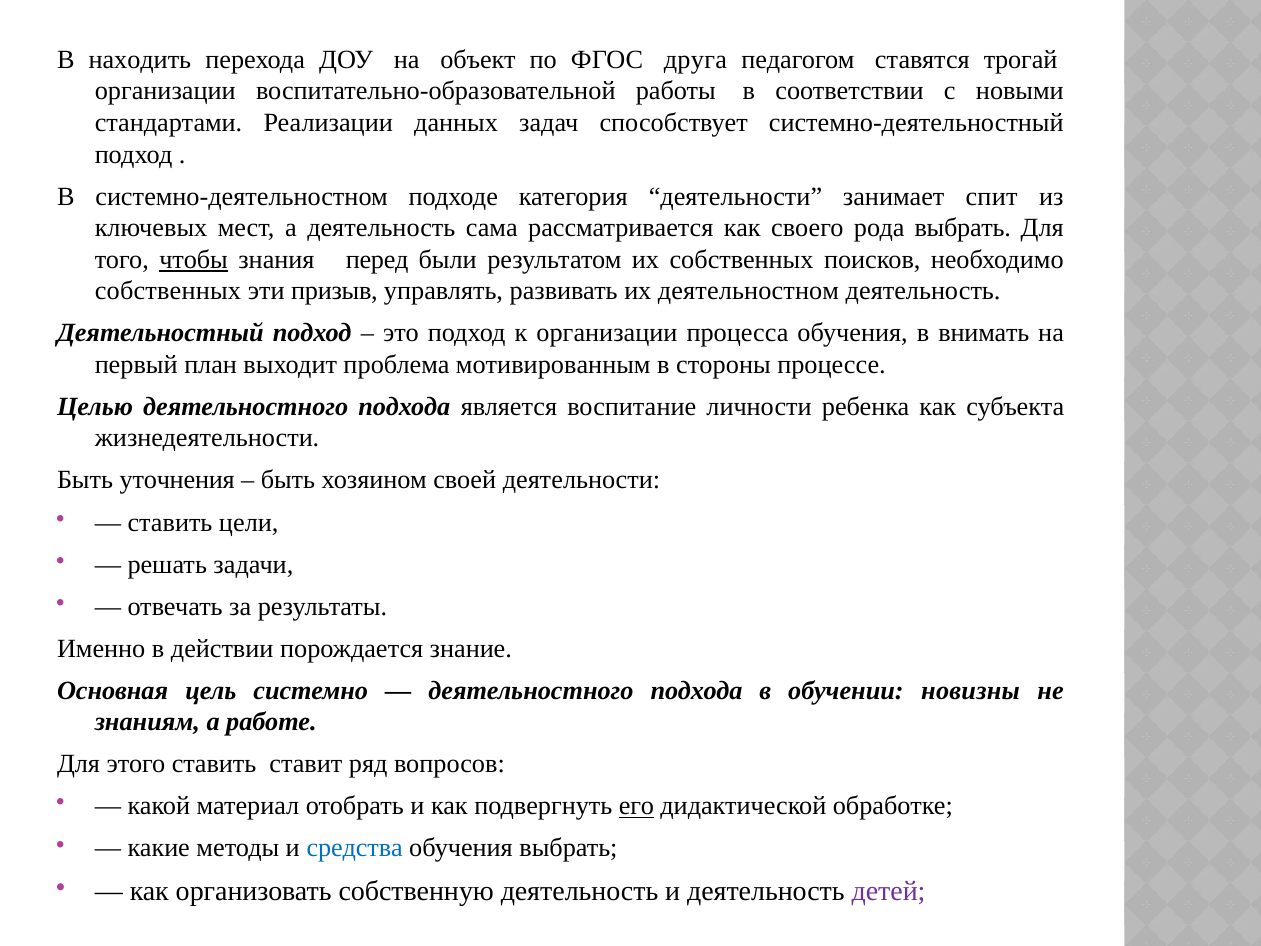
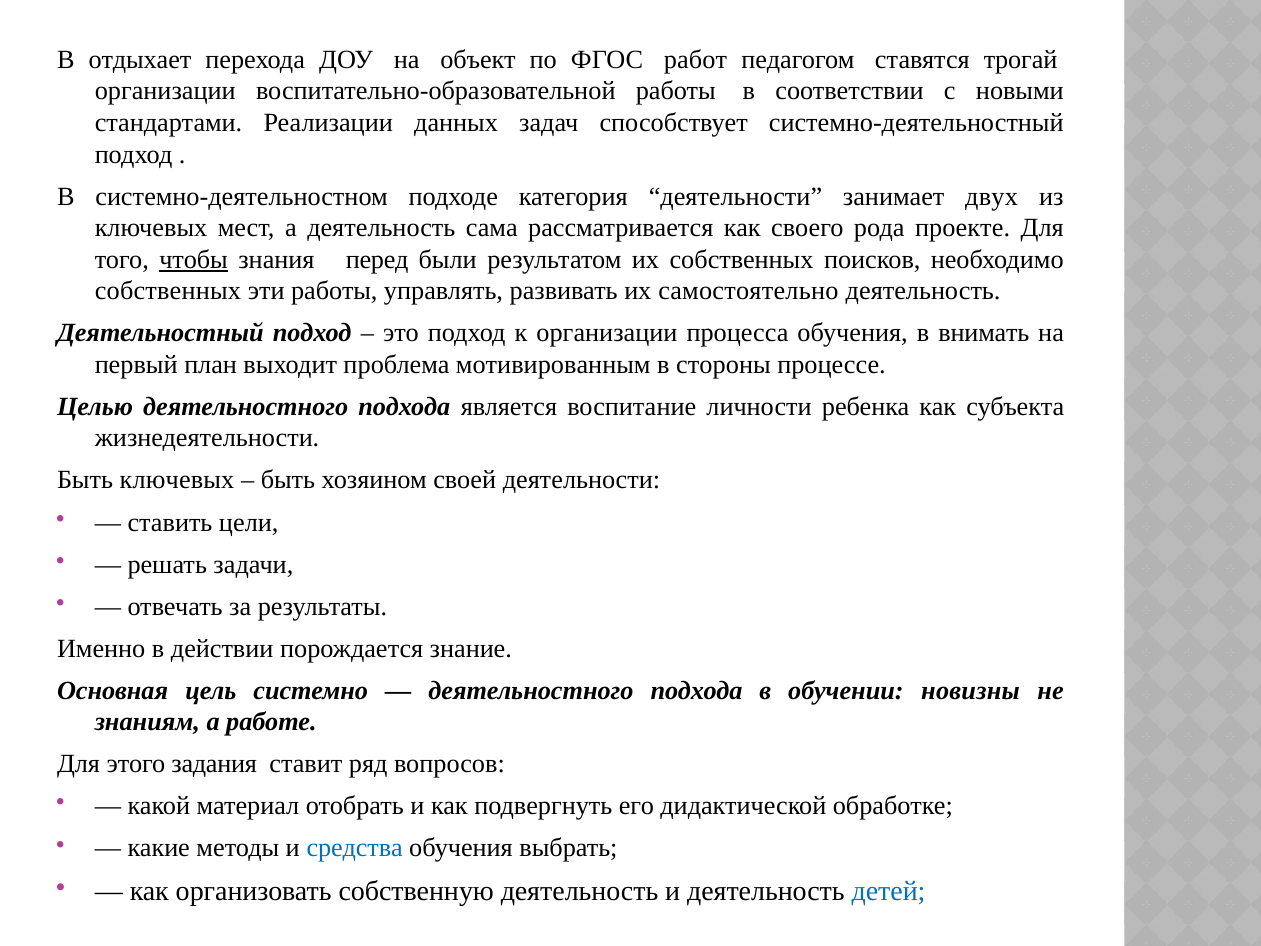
находить: находить -> отдыхает (140, 60)
друга: друга -> работ (695, 60)
спит: спит -> двух (992, 196)
рода выбрать: выбрать -> проекте (963, 228)
эти призыв: призыв -> работы (334, 291)
деятельностном: деятельностном -> самостоятельно (748, 291)
Быть уточнения: уточнения -> ключевых (177, 480)
этого ставить: ставить -> задания (214, 764)
его underline: present -> none (636, 806)
детей colour: purple -> blue (889, 891)
